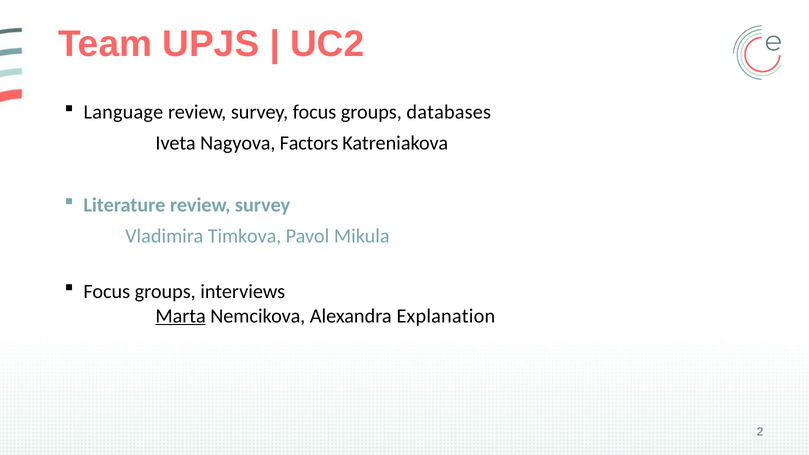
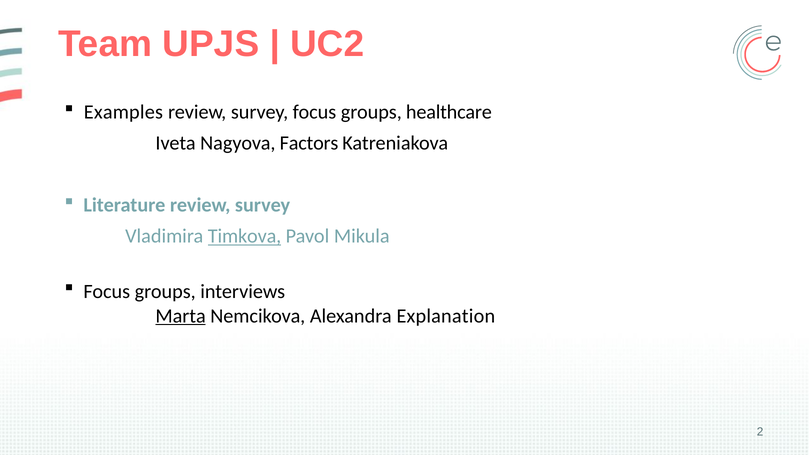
Language: Language -> Examples (123, 112)
databases: databases -> healthcare (449, 112)
Timkova underline: none -> present (245, 236)
